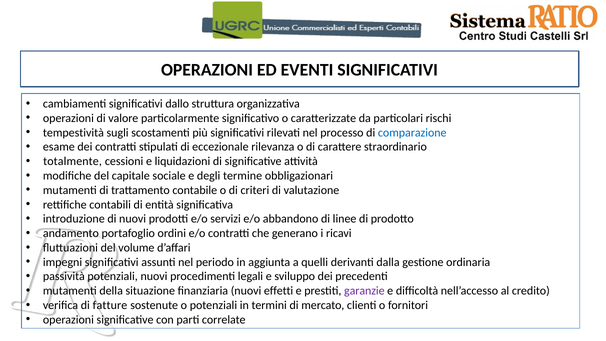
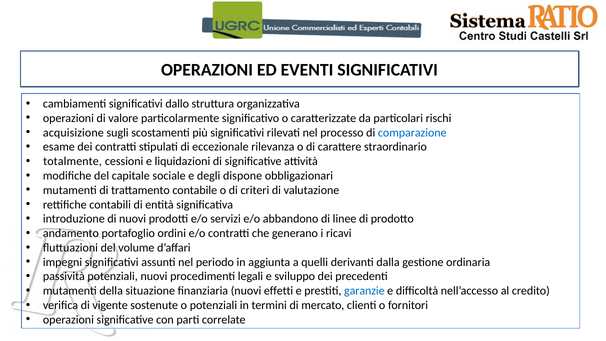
tempestività: tempestività -> acquisizione (73, 133)
termine: termine -> dispone (243, 176)
garanzie colour: purple -> blue (364, 291)
fatture: fatture -> vigente (110, 305)
